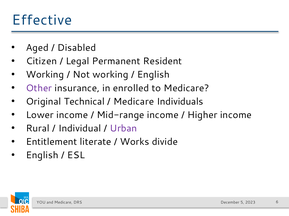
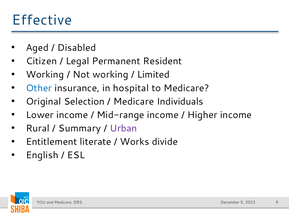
English: English -> Limited (153, 75)
Other colour: purple -> blue (39, 88)
enrolled: enrolled -> hospital (131, 88)
Technical: Technical -> Selection (84, 102)
Individual: Individual -> Summary (80, 129)
